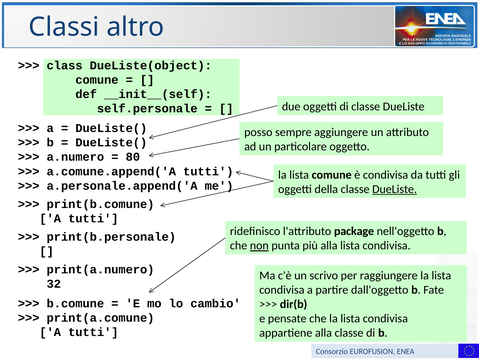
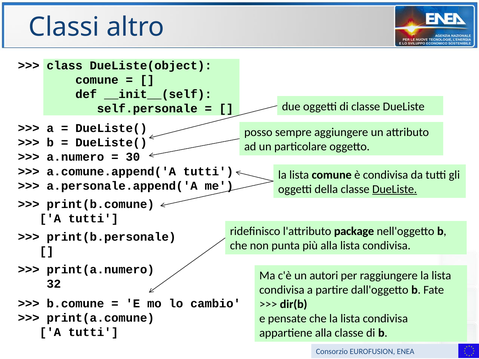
80: 80 -> 30 (133, 157)
non underline: present -> none (259, 246)
scrivo: scrivo -> autori (324, 276)
